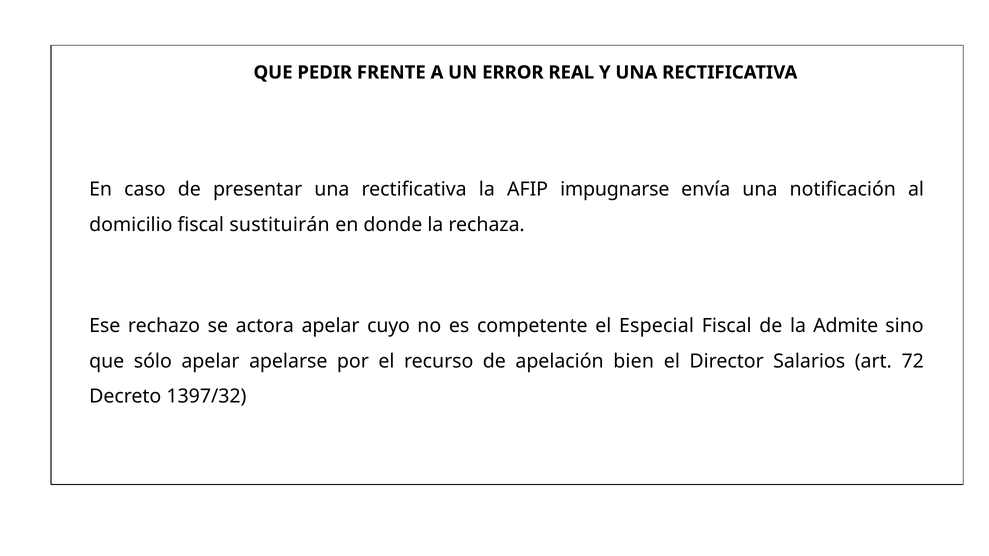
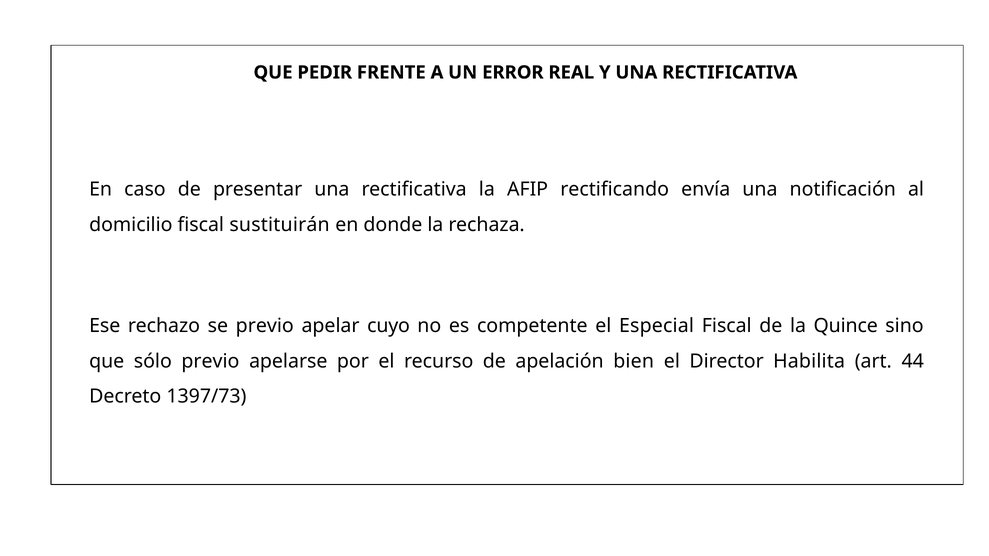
impugnarse: impugnarse -> rectificando (615, 190)
se actora: actora -> previo (265, 326)
Admite: Admite -> Quince (846, 326)
sólo apelar: apelar -> previo (210, 361)
Salarios: Salarios -> Habilita (809, 361)
72: 72 -> 44 (913, 361)
1397/32: 1397/32 -> 1397/73 (206, 397)
